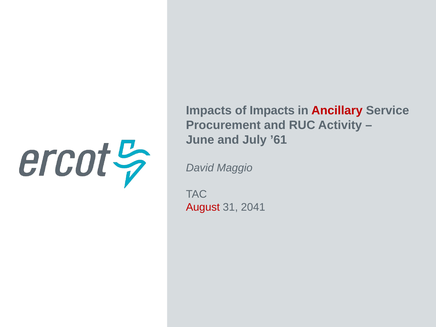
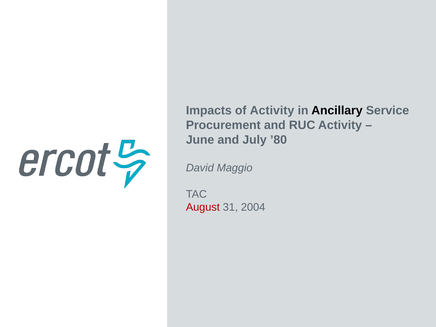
of Impacts: Impacts -> Activity (272, 111)
Ancillary colour: red -> black (337, 111)
’61: ’61 -> ’80 (279, 140)
2041: 2041 -> 2004 (253, 207)
